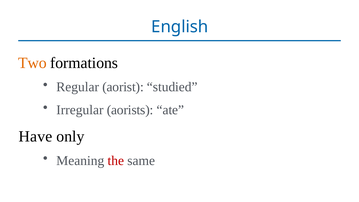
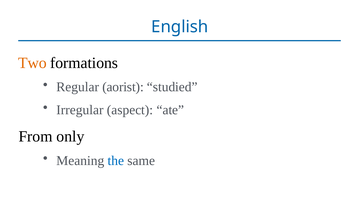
aorists: aorists -> aspect (130, 110)
Have: Have -> From (36, 137)
the colour: red -> blue (116, 161)
